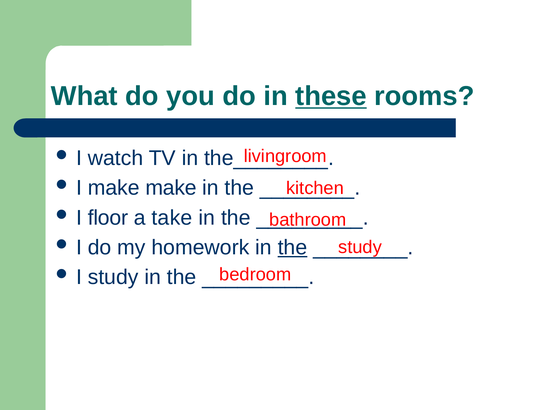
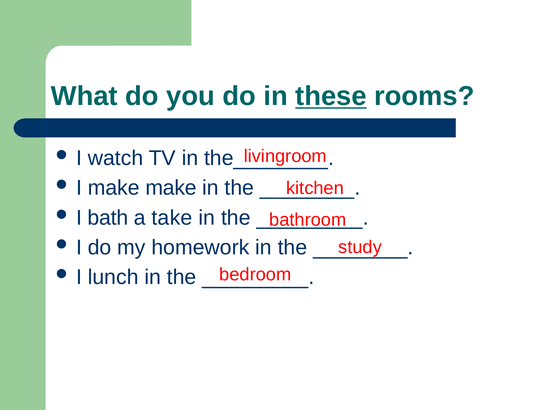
floor: floor -> bath (108, 218)
the underline: present -> none (292, 248)
I study: study -> lunch (113, 277)
